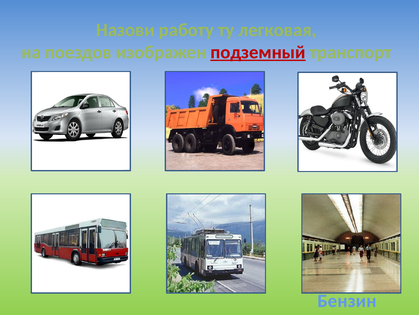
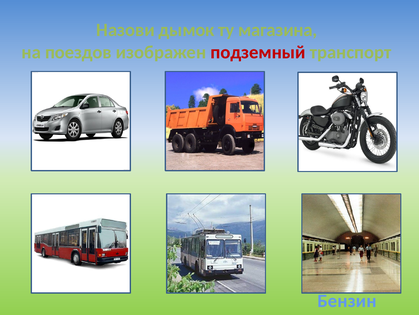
работу: работу -> дымок (187, 30)
легковая: легковая -> магазина (278, 30)
подземный underline: present -> none (258, 52)
